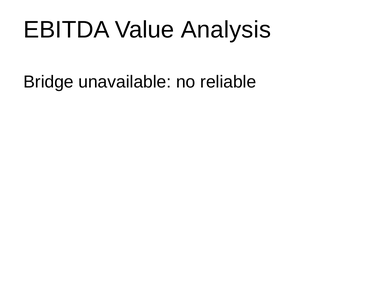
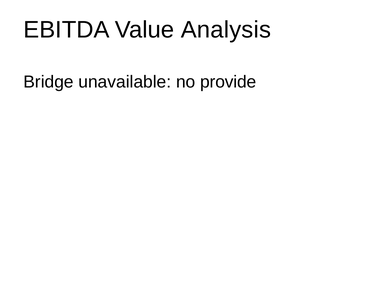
reliable: reliable -> provide (228, 82)
